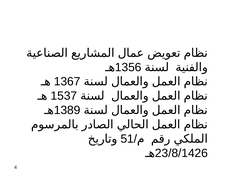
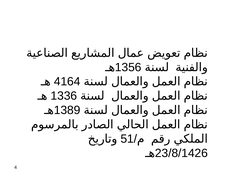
1367: 1367 -> 4164 (67, 81)
1537: 1537 -> 1336 (64, 96)
